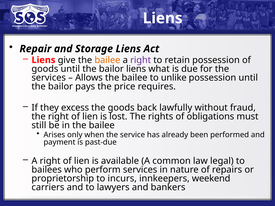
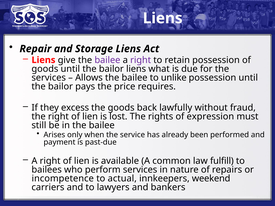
bailee colour: orange -> purple (107, 60)
obligations: obligations -> expression (210, 117)
legal: legal -> fulfill (222, 161)
proprietorship: proprietorship -> incompetence (63, 179)
incurs: incurs -> actual (122, 179)
